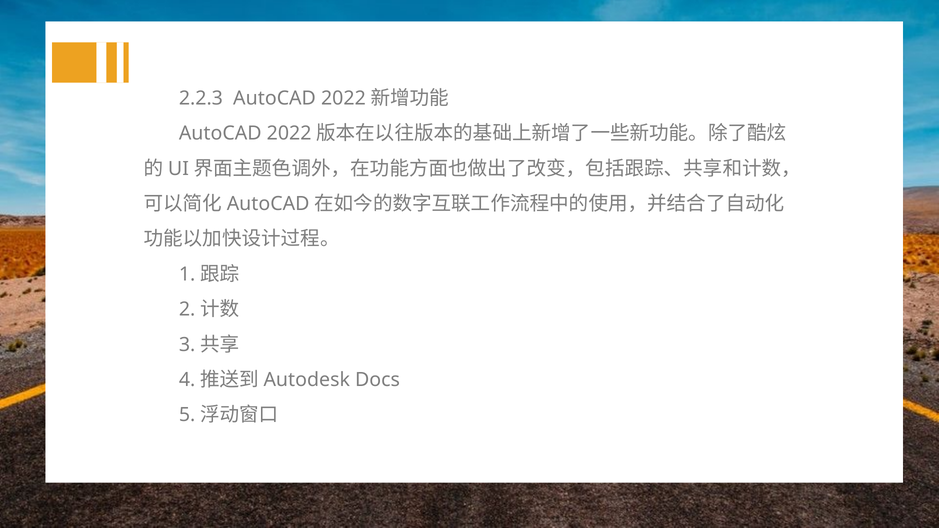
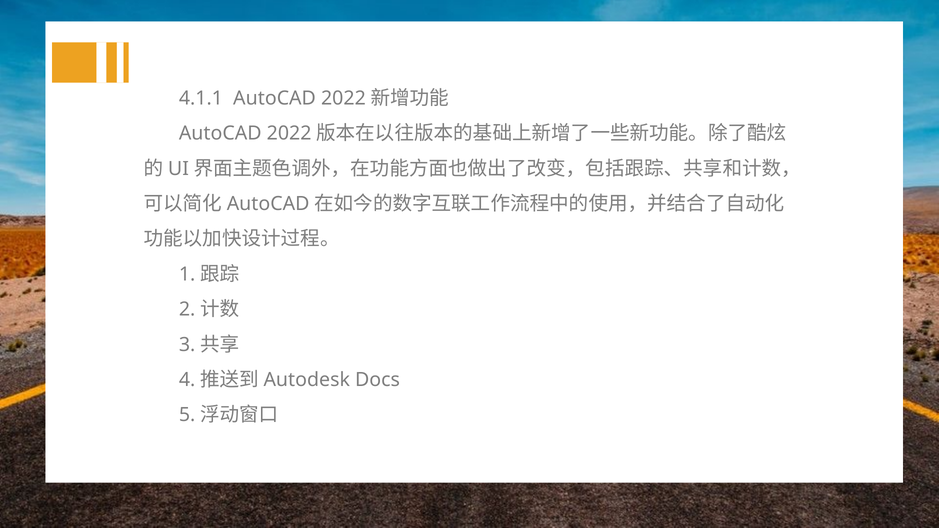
2.2.3: 2.2.3 -> 4.1.1 (201, 98)
